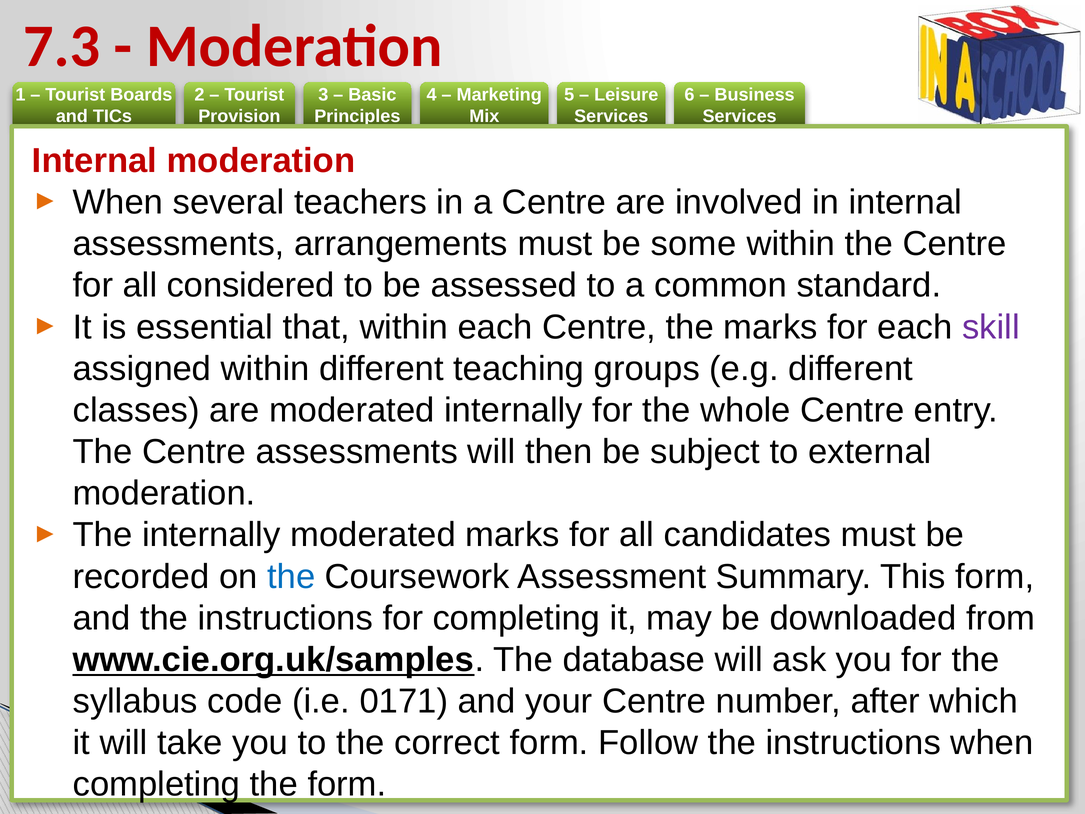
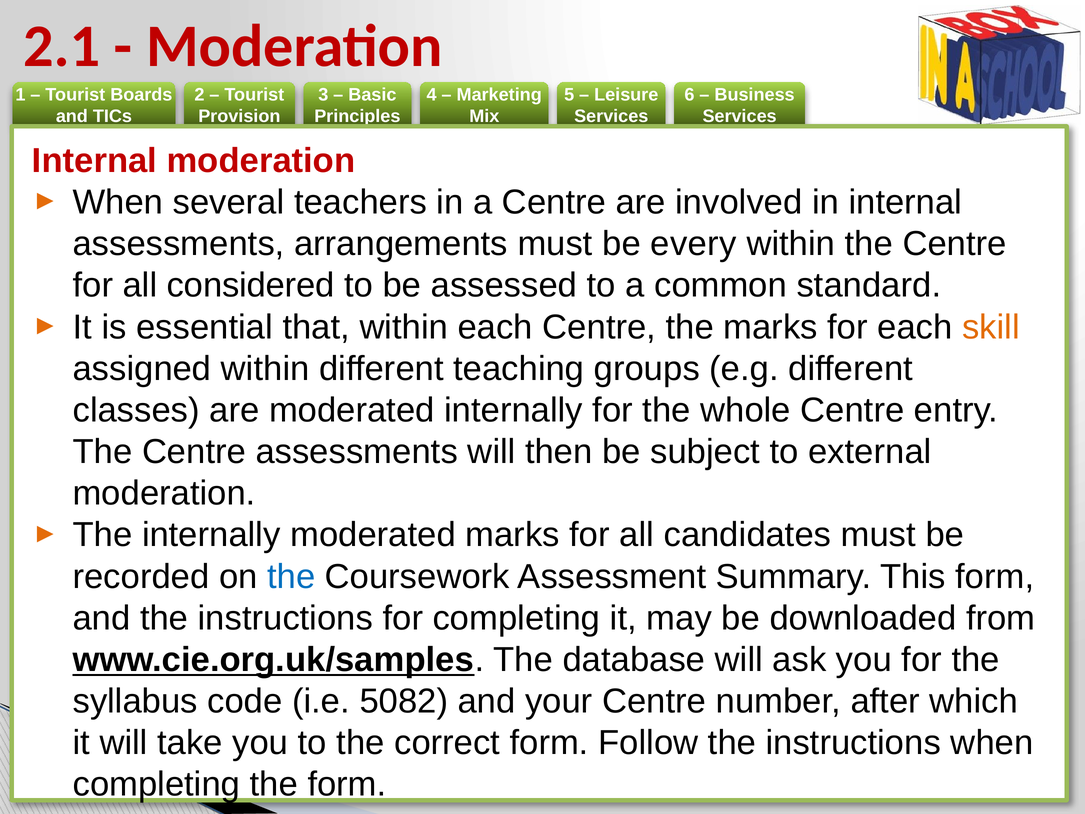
7.3: 7.3 -> 2.1 (62, 47)
some: some -> every (693, 244)
skill colour: purple -> orange (991, 327)
0171: 0171 -> 5082 (404, 701)
